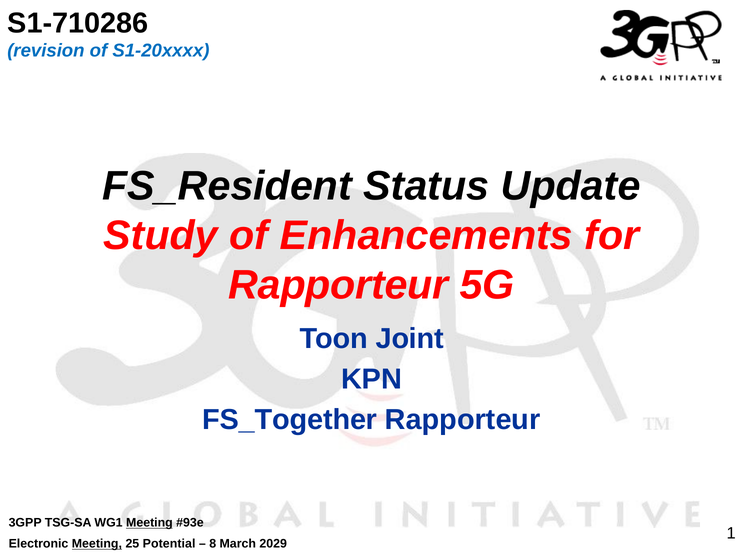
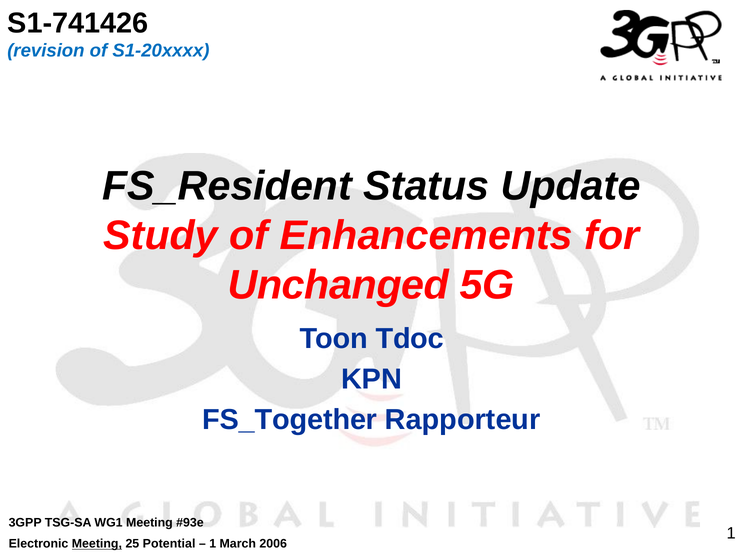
S1-710286: S1-710286 -> S1-741426 (78, 23)
Rapporteur: Rapporteur -> Unchanged (338, 285)
Joint: Joint -> Tdoc (410, 339)
Meeting underline: present -> none (149, 523)
8: 8 -> 1 (213, 544)
2029: 2029 -> 2006 (273, 544)
